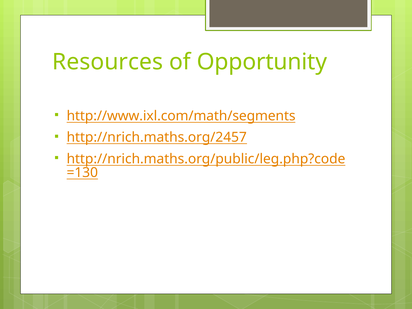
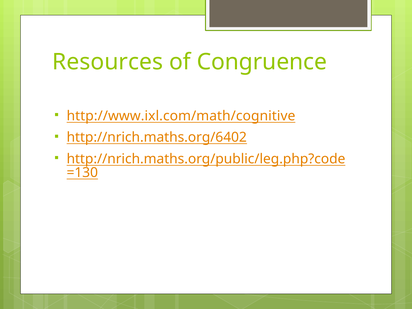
Opportunity: Opportunity -> Congruence (262, 62)
http://www.ixl.com/math/segments: http://www.ixl.com/math/segments -> http://www.ixl.com/math/cognitive (181, 116)
http://nrich.maths.org/2457: http://nrich.maths.org/2457 -> http://nrich.maths.org/6402 (157, 137)
